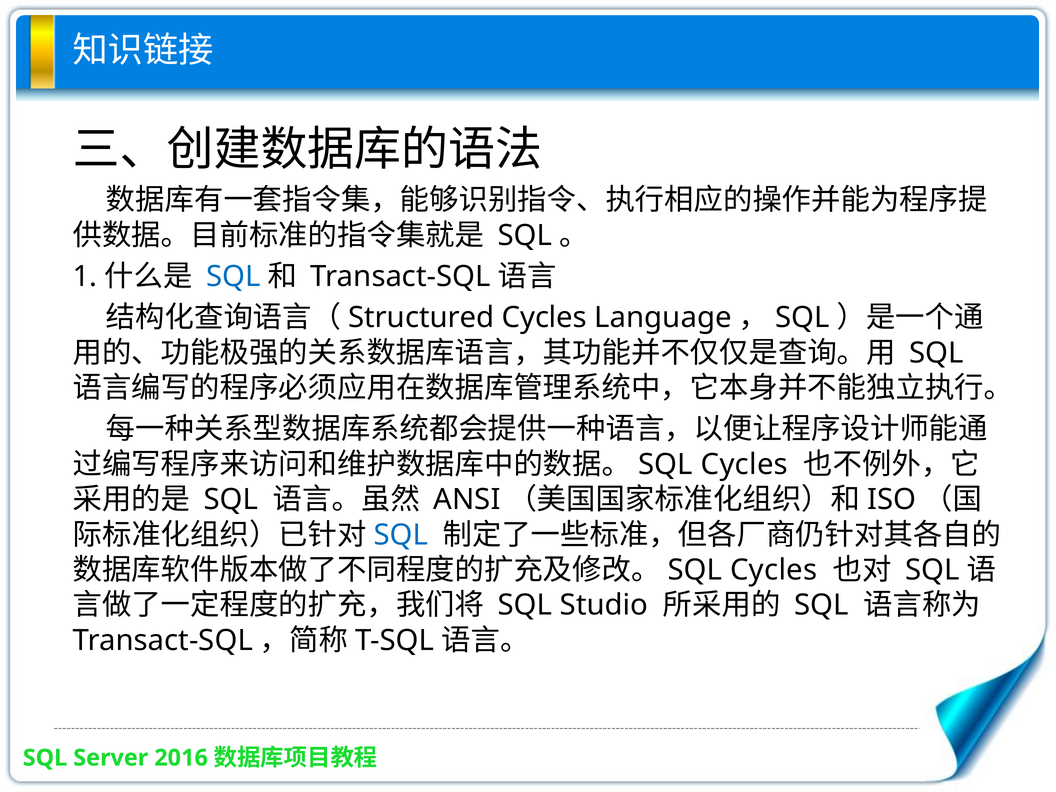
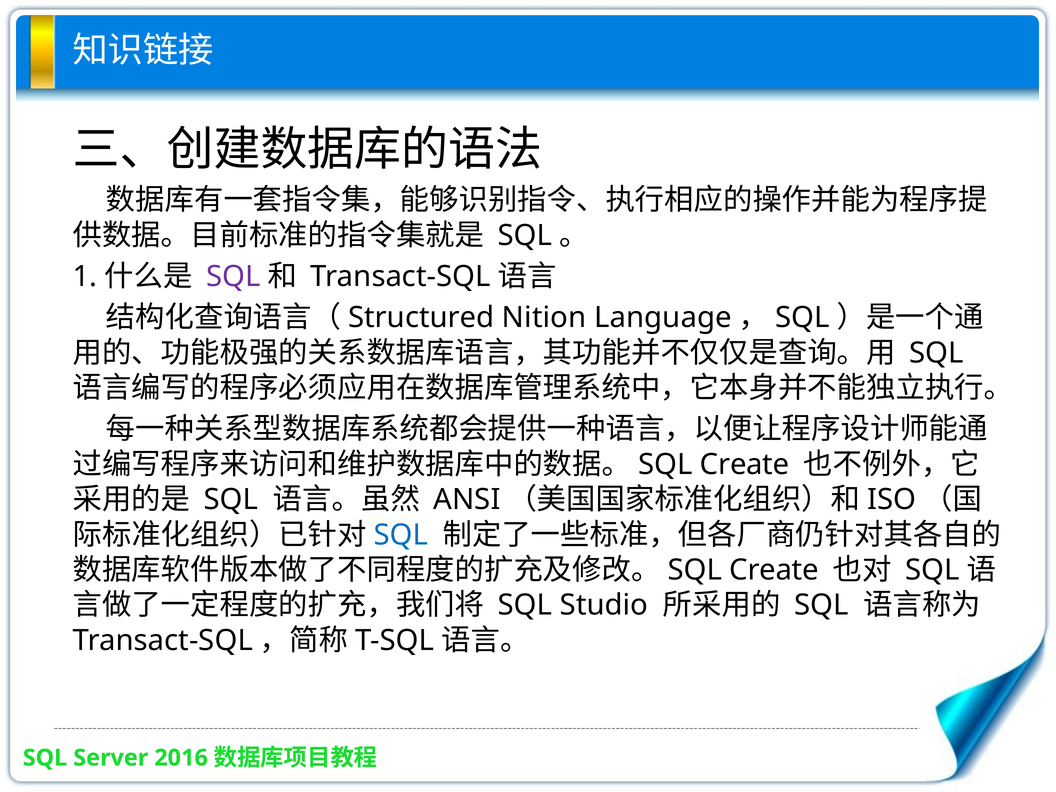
SQL colour: blue -> purple (233, 277)
Cycles: Cycles -> Nition (544, 318)
Cycles: Cycles -> Create (745, 464)
Cycles: Cycles -> Create (774, 570)
